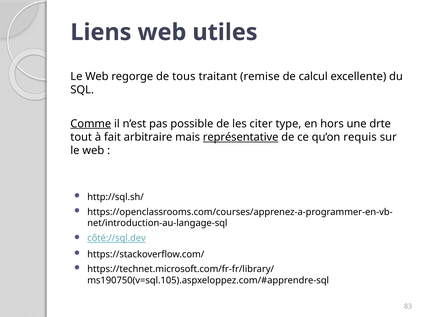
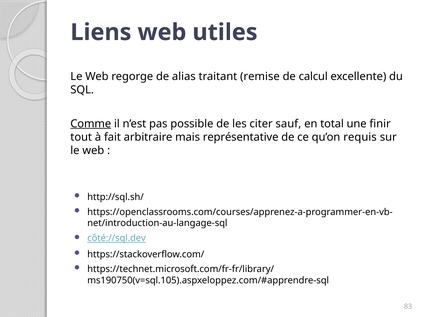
tous: tous -> alias (184, 76)
type: type -> sauf (288, 123)
hors: hors -> total (332, 123)
drte: drte -> finir (380, 123)
représentative underline: present -> none (241, 137)
